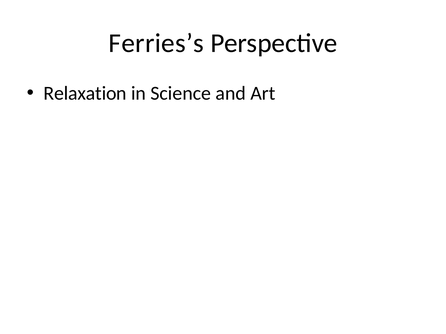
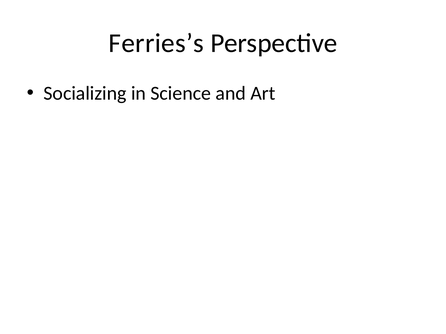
Relaxation: Relaxation -> Socializing (85, 94)
